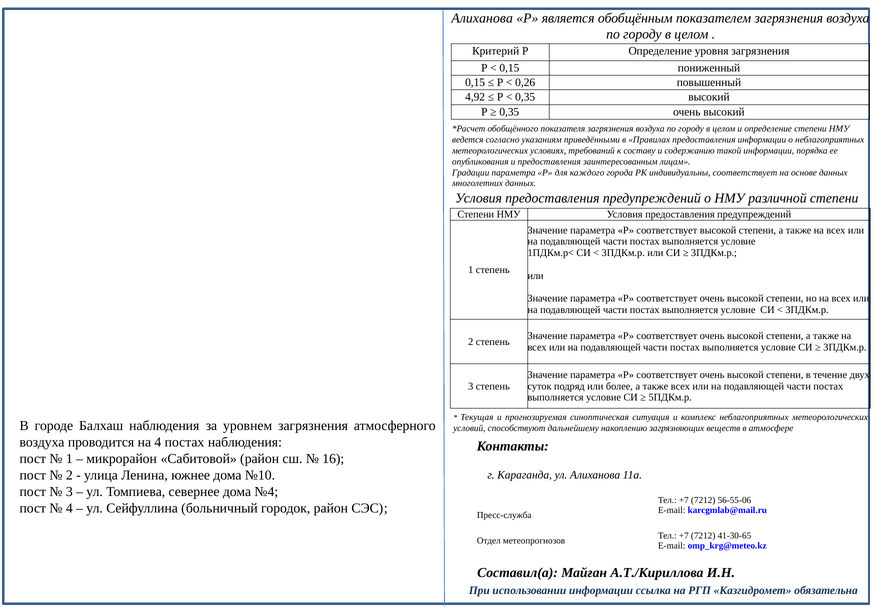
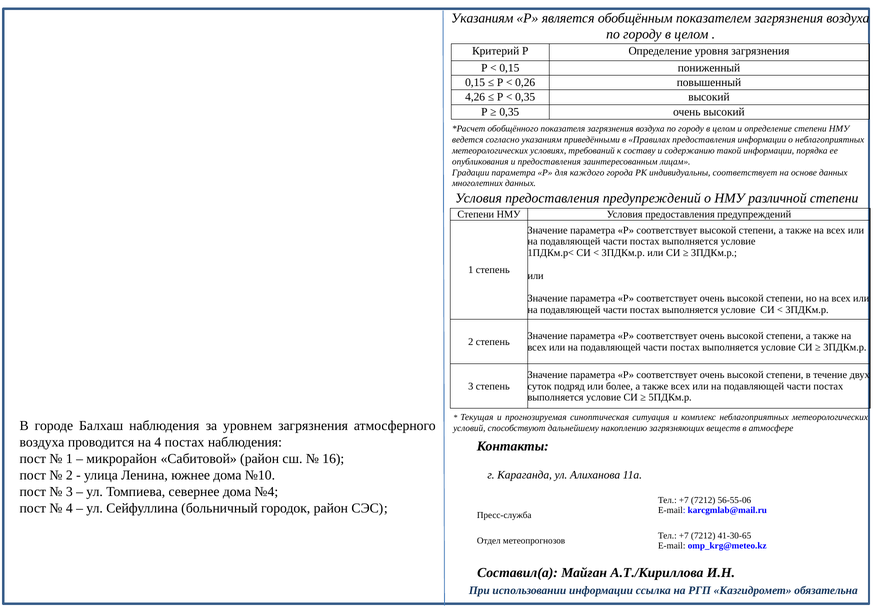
Алиханова: Алиханова -> Указаниям (482, 18)
4,92: 4,92 -> 4,26 (475, 97)
